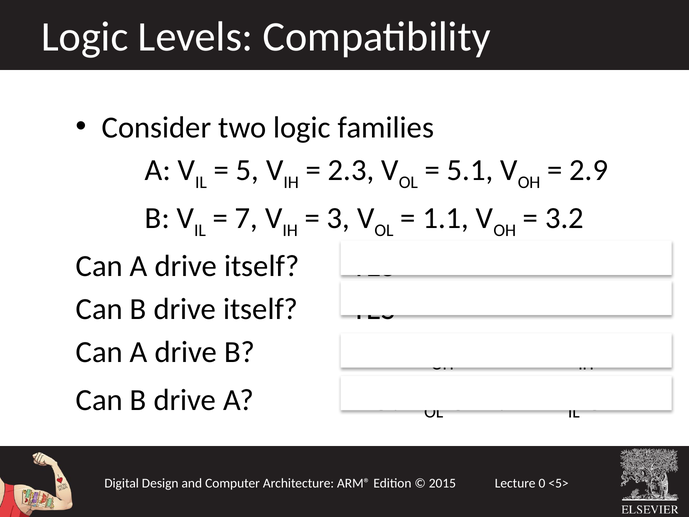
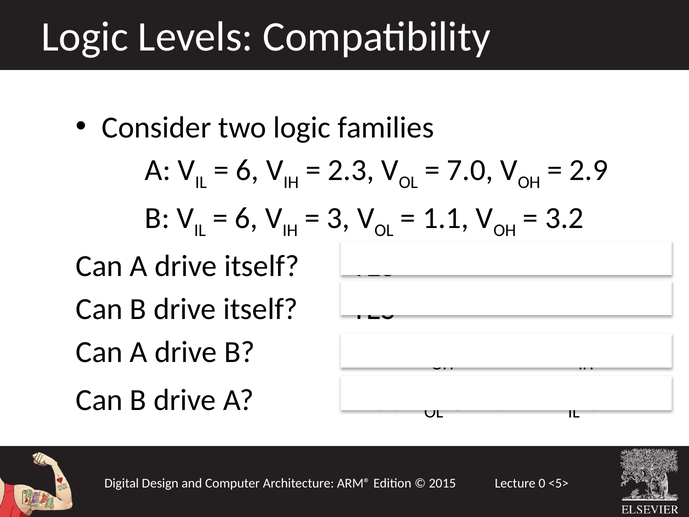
5: 5 -> 6 (248, 170)
5.1: 5.1 -> 7.0 (470, 170)
7: 7 -> 6 (246, 218)
